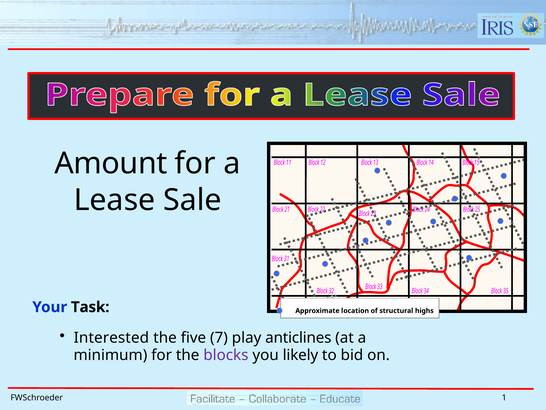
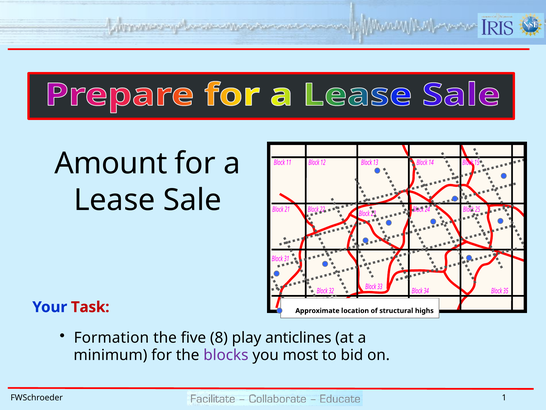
Task colour: black -> red (90, 307)
Interested: Interested -> Formation (111, 337)
7: 7 -> 8 (219, 337)
likely: likely -> most (300, 355)
